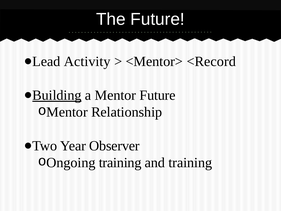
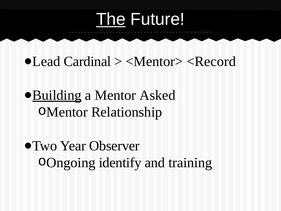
The underline: none -> present (111, 19)
Activity: Activity -> Cardinal (87, 61)
Mentor Future: Future -> Asked (158, 95)
training: training -> identify (120, 163)
